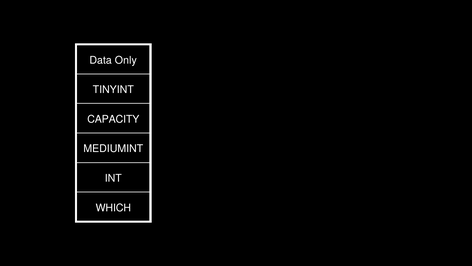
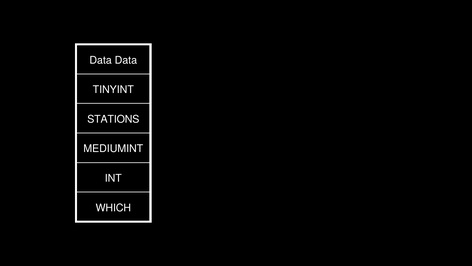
Data Only: Only -> Data (126, 60)
CAPACITY: CAPACITY -> STATIONS (113, 119)
